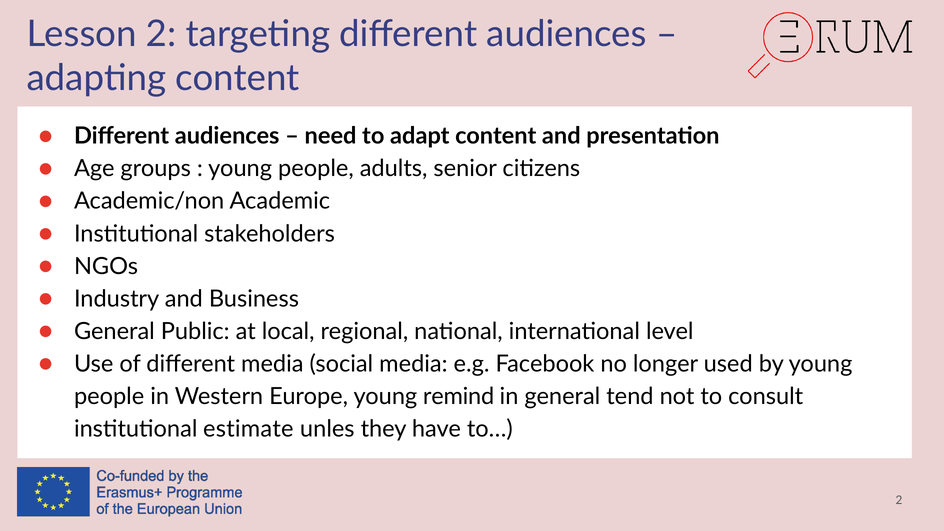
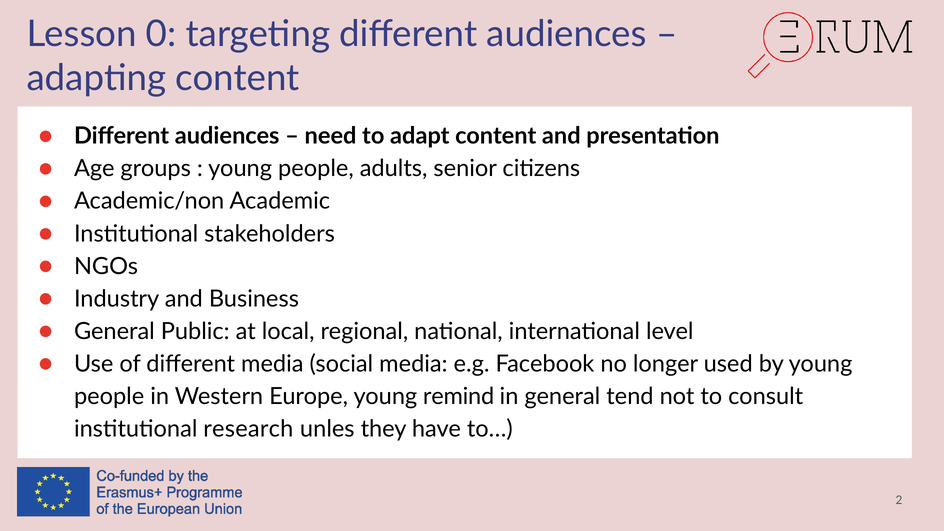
Lesson 2: 2 -> 0 (161, 34)
estimate: estimate -> research (248, 429)
